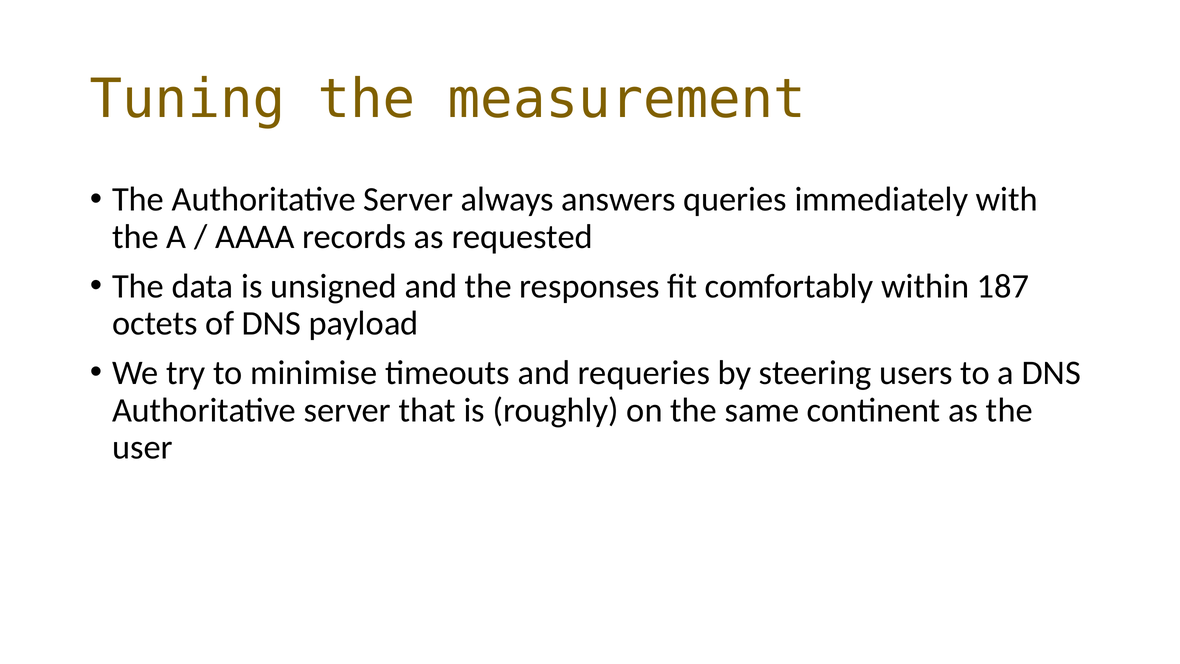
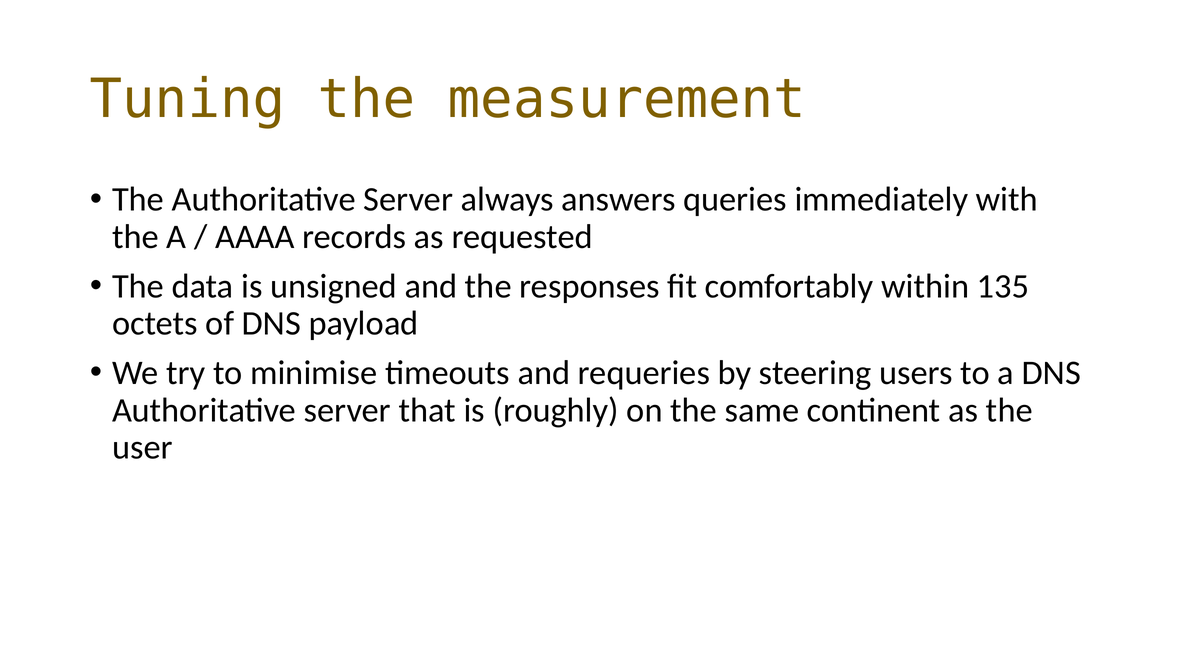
187: 187 -> 135 (1003, 286)
